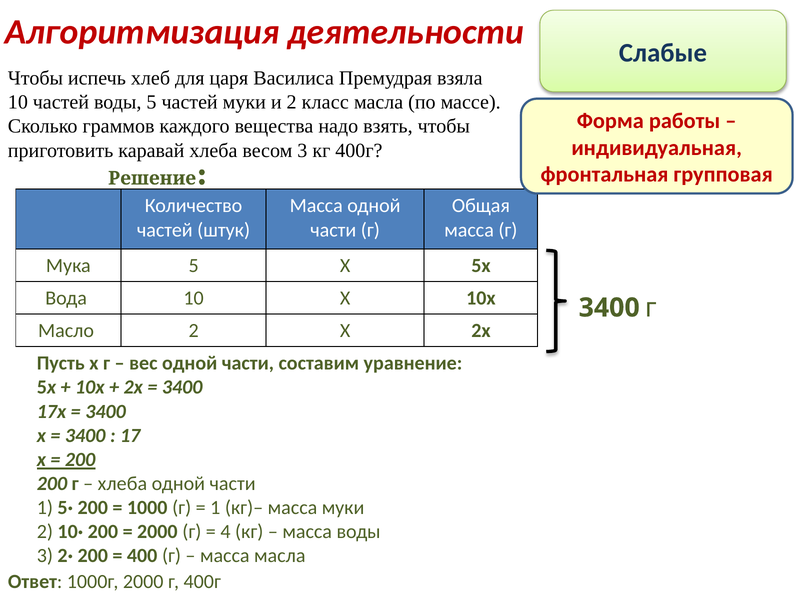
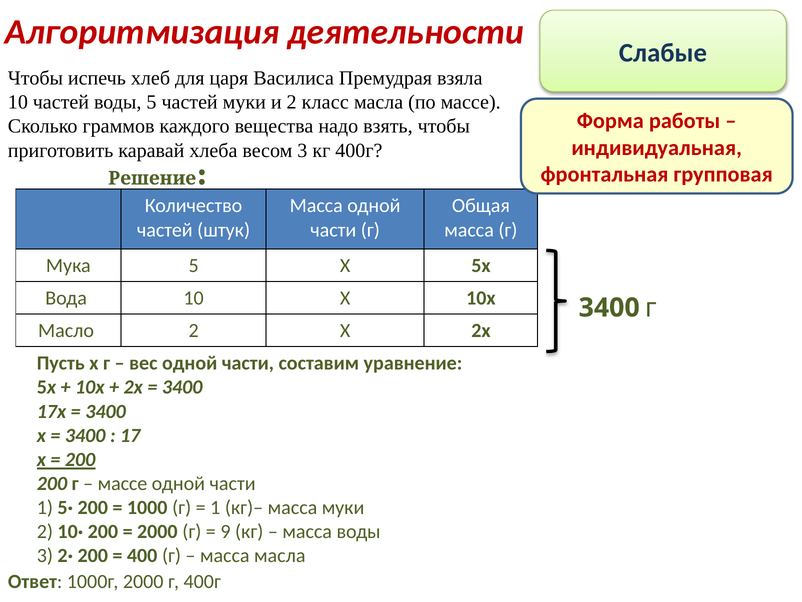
хлеба: хлеба -> массе (122, 483)
4: 4 -> 9 (225, 531)
